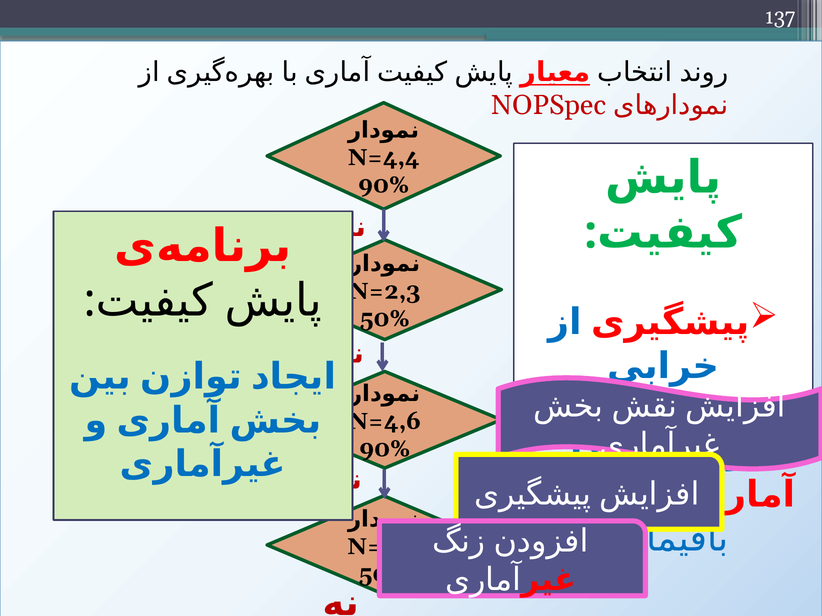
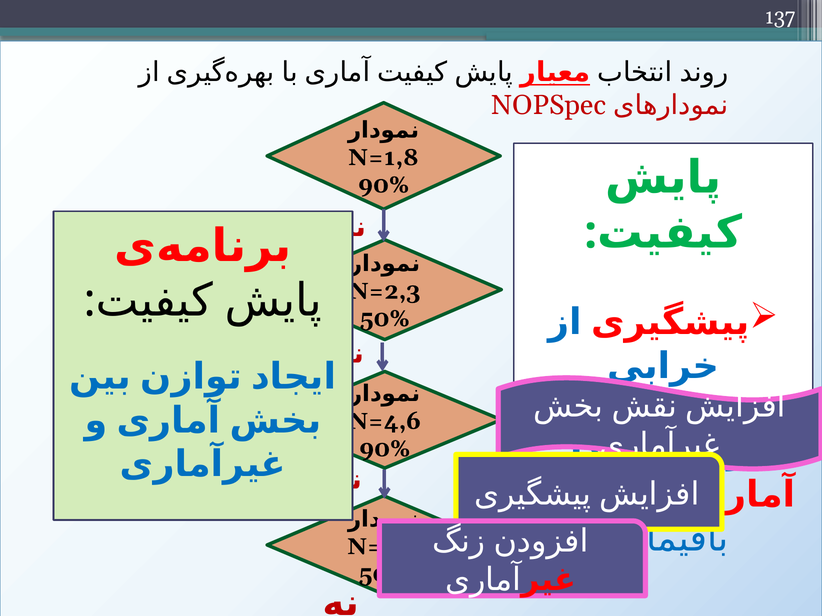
N=4,4: N=4,4 -> N=1,8 (383, 158)
